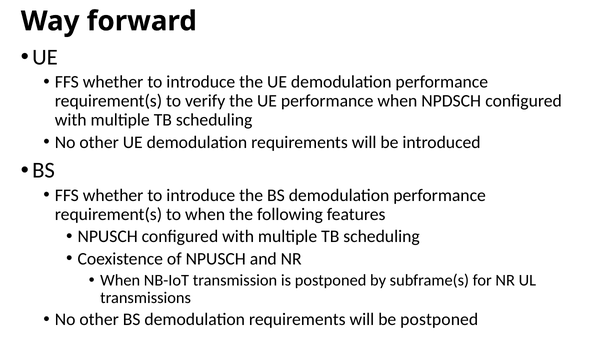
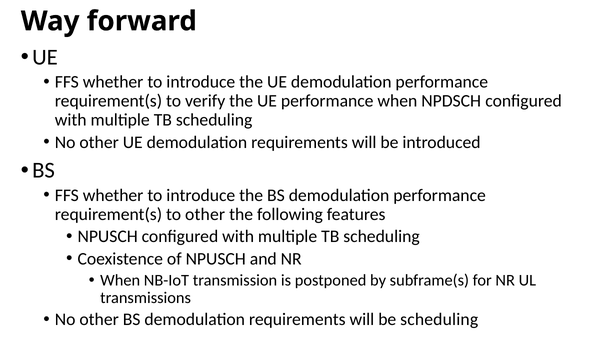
to when: when -> other (205, 215)
be postponed: postponed -> scheduling (439, 320)
